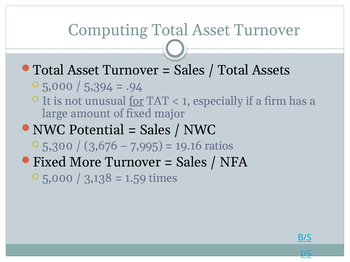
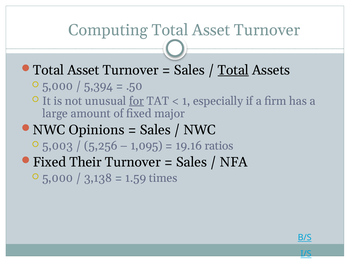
Total underline: none -> present (233, 70)
.94: .94 -> .50 (134, 86)
Potential: Potential -> Opinions (96, 130)
5,300: 5,300 -> 5,003 (58, 146)
3,676: 3,676 -> 5,256 (101, 146)
7,995: 7,995 -> 1,095 (147, 146)
More: More -> Their (86, 162)
